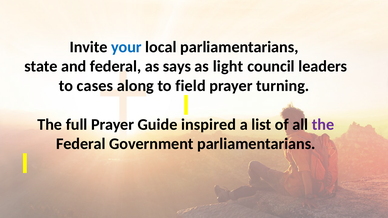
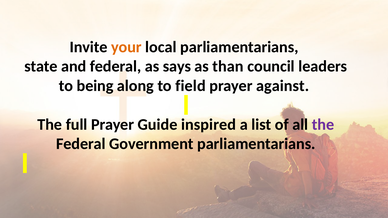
your colour: blue -> orange (126, 47)
light: light -> than (228, 66)
cases: cases -> being (95, 86)
turning: turning -> against (283, 86)
